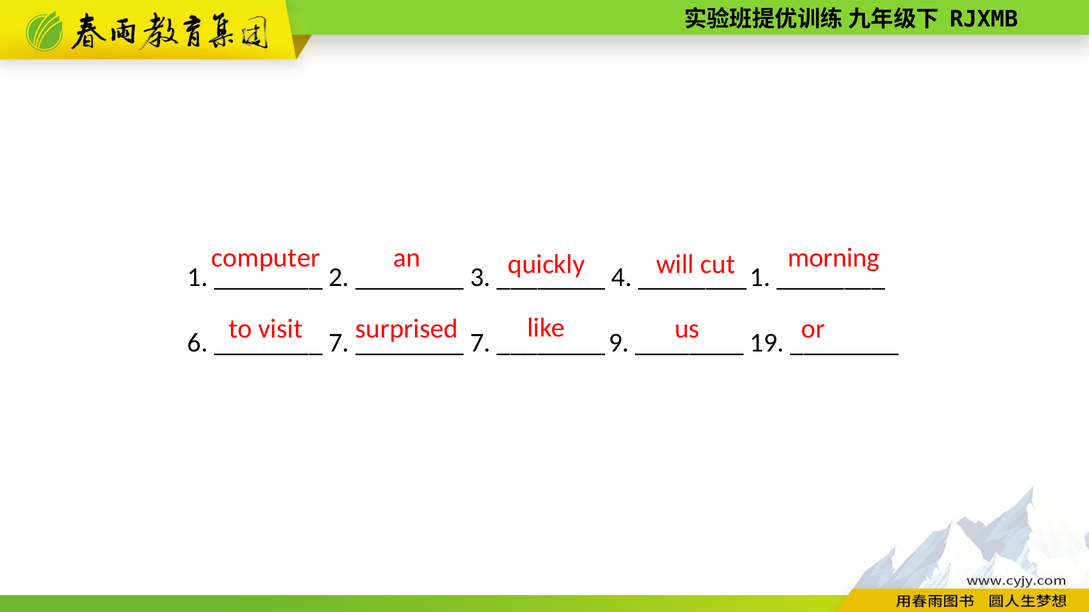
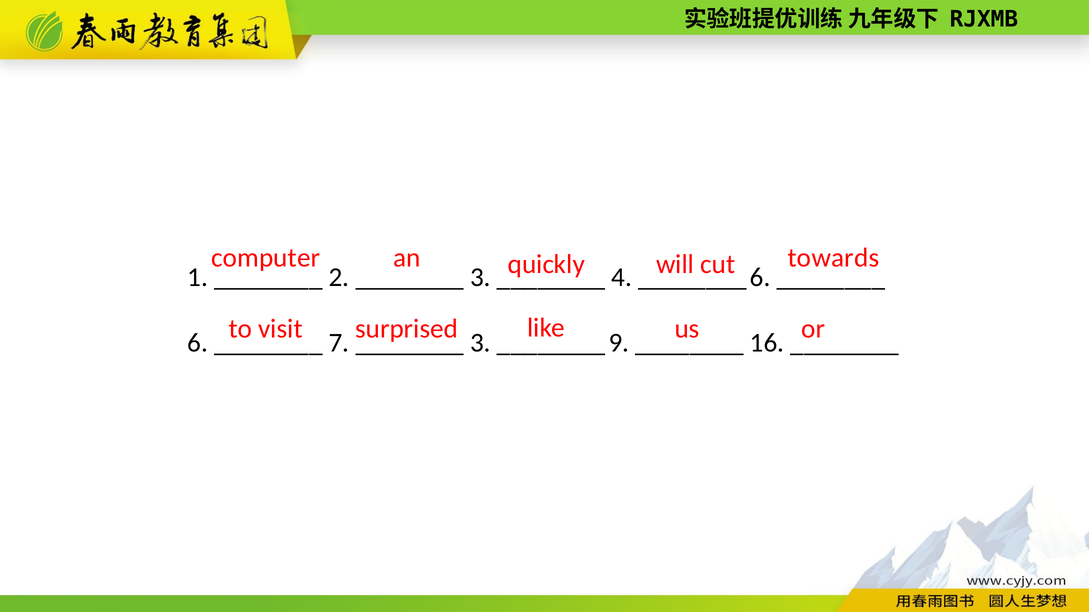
morning: morning -> towards (833, 258)
1: 1 -> 6 (760, 278)
7: 7 -> 3 (480, 343)
19: 19 -> 16 (767, 343)
